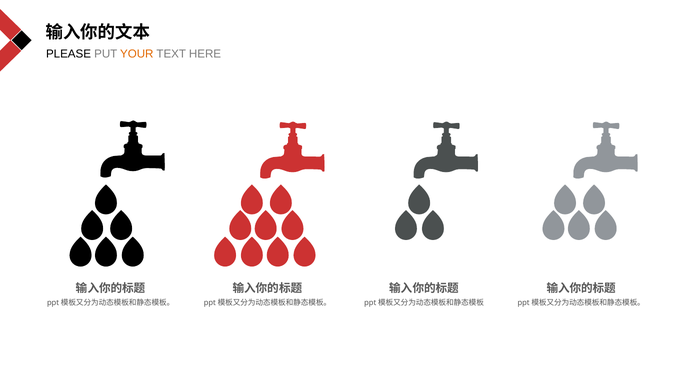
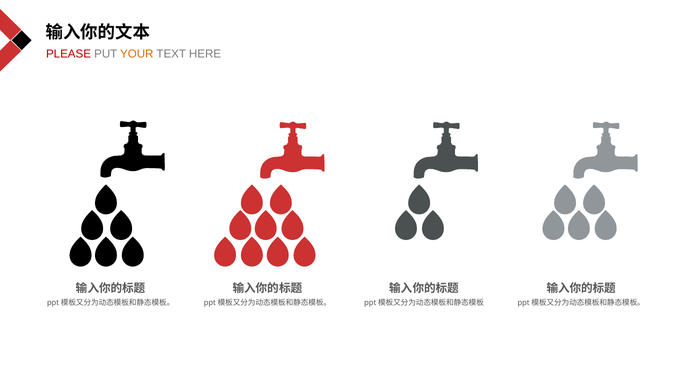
PLEASE colour: black -> red (69, 54)
